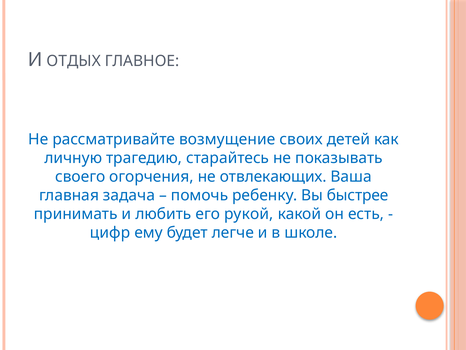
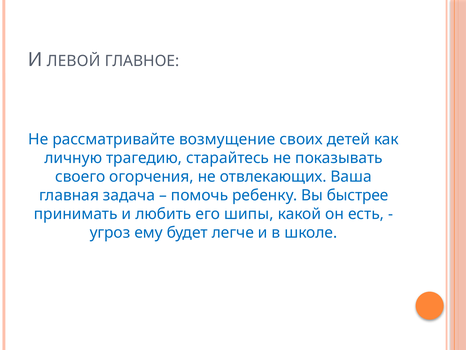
ОТДЫХ: ОТДЫХ -> ЛЕВОЙ (74, 61)
рукой: рукой -> шипы (249, 214)
цифр: цифр -> угроз (110, 233)
